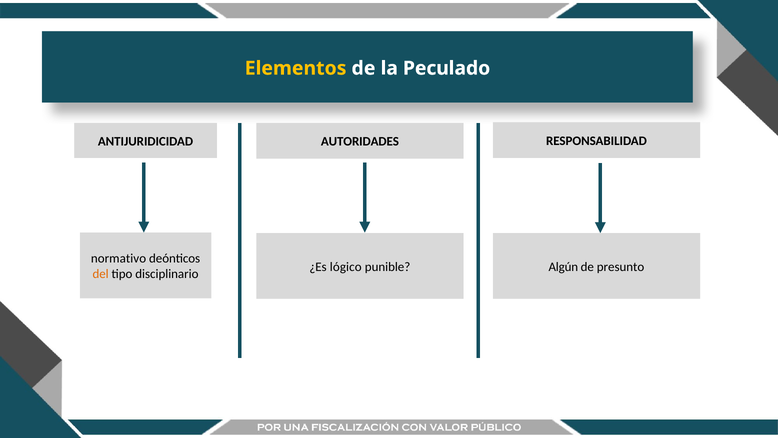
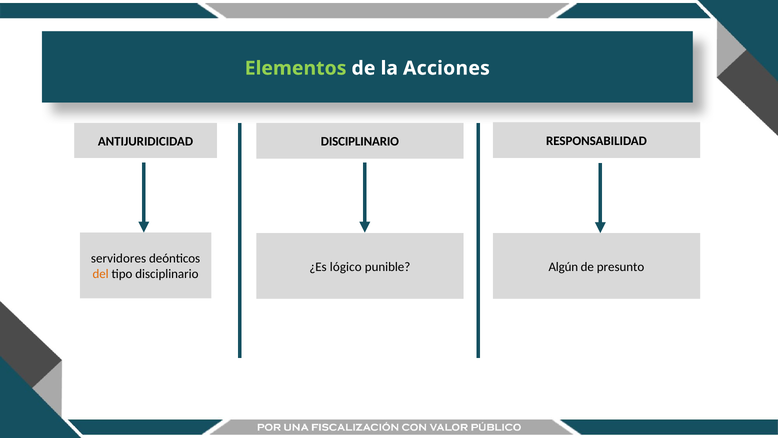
Elementos colour: yellow -> light green (296, 68)
Peculado: Peculado -> Acciones (446, 68)
AUTORIDADES: AUTORIDADES -> DISCIPLINARIO (360, 142)
normativo: normativo -> servidores (118, 258)
